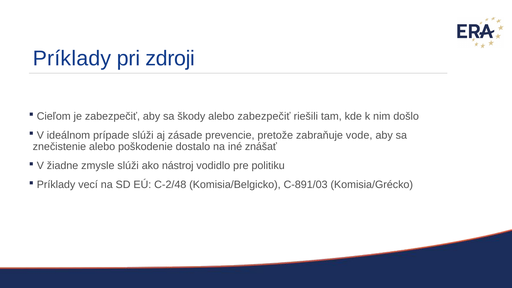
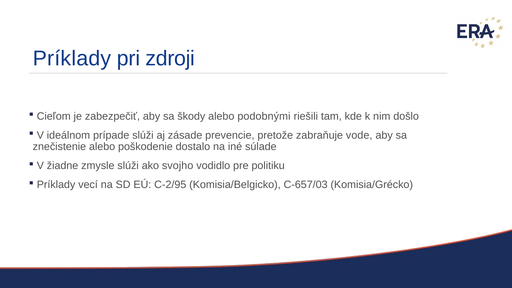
alebo zabezpečiť: zabezpečiť -> podobnými (264, 116)
znášať: znášať -> súlade (261, 147)
nástroj: nástroj -> svojho (178, 166)
C-2/48: C-2/48 -> C-2/95 (170, 185)
C-891/03: C-891/03 -> C-657/03 (306, 185)
